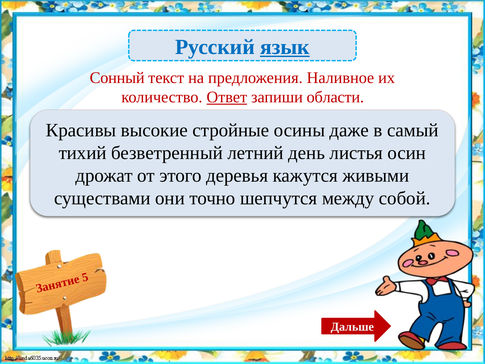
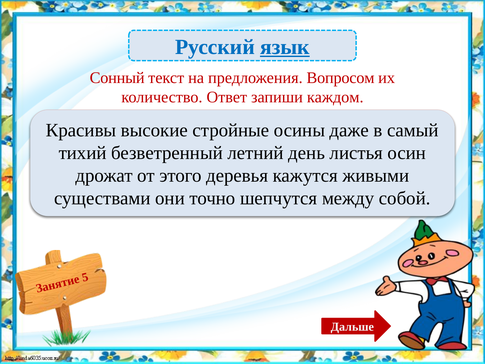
Наливное: Наливное -> Вопросом (341, 78)
Ответ underline: present -> none (227, 97)
области: области -> каждом (335, 97)
